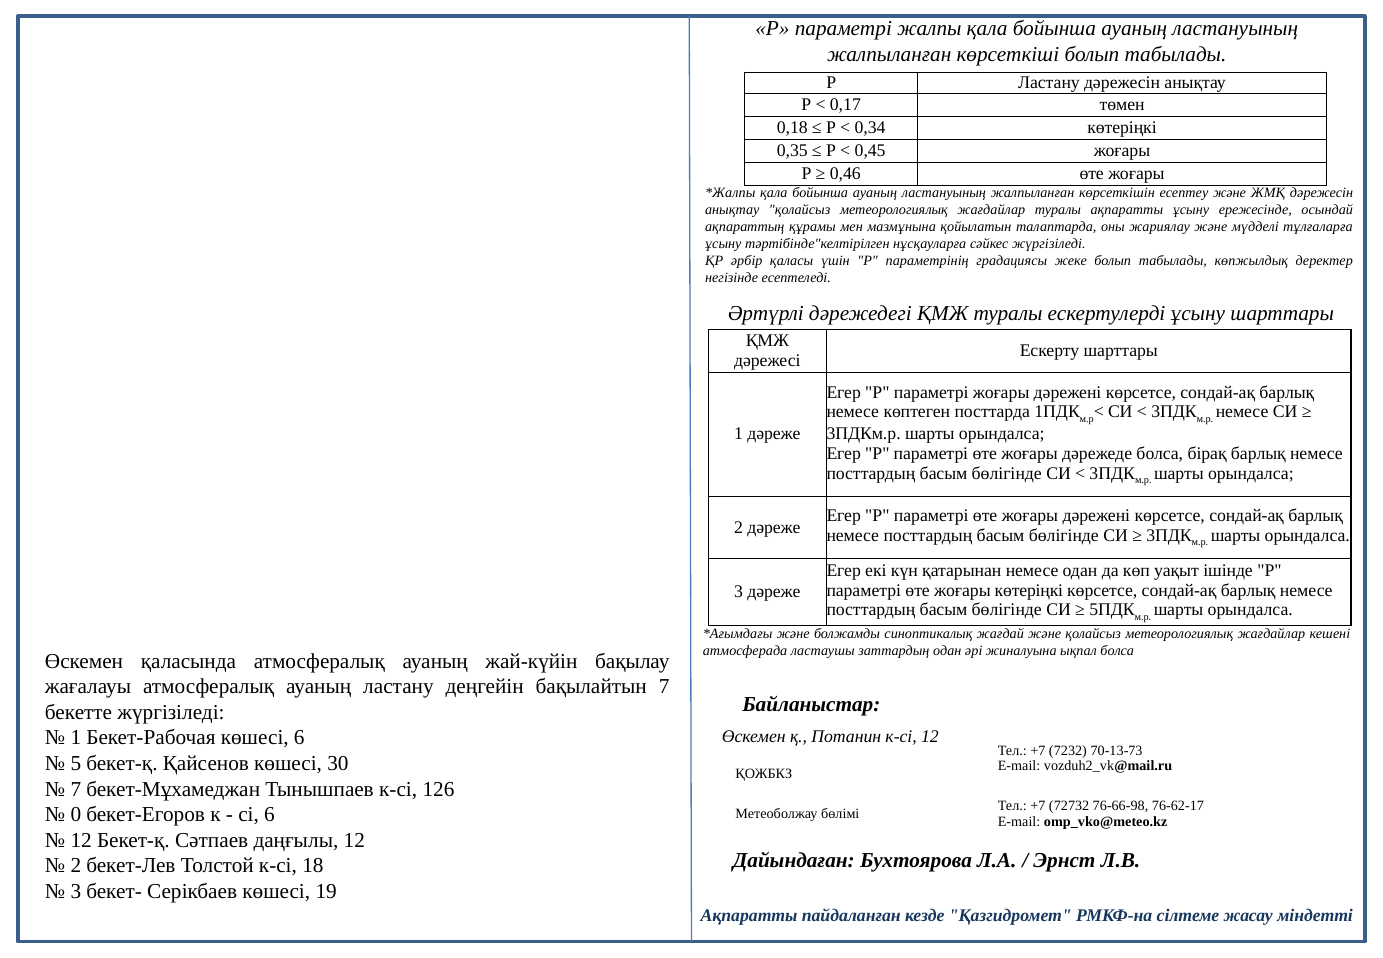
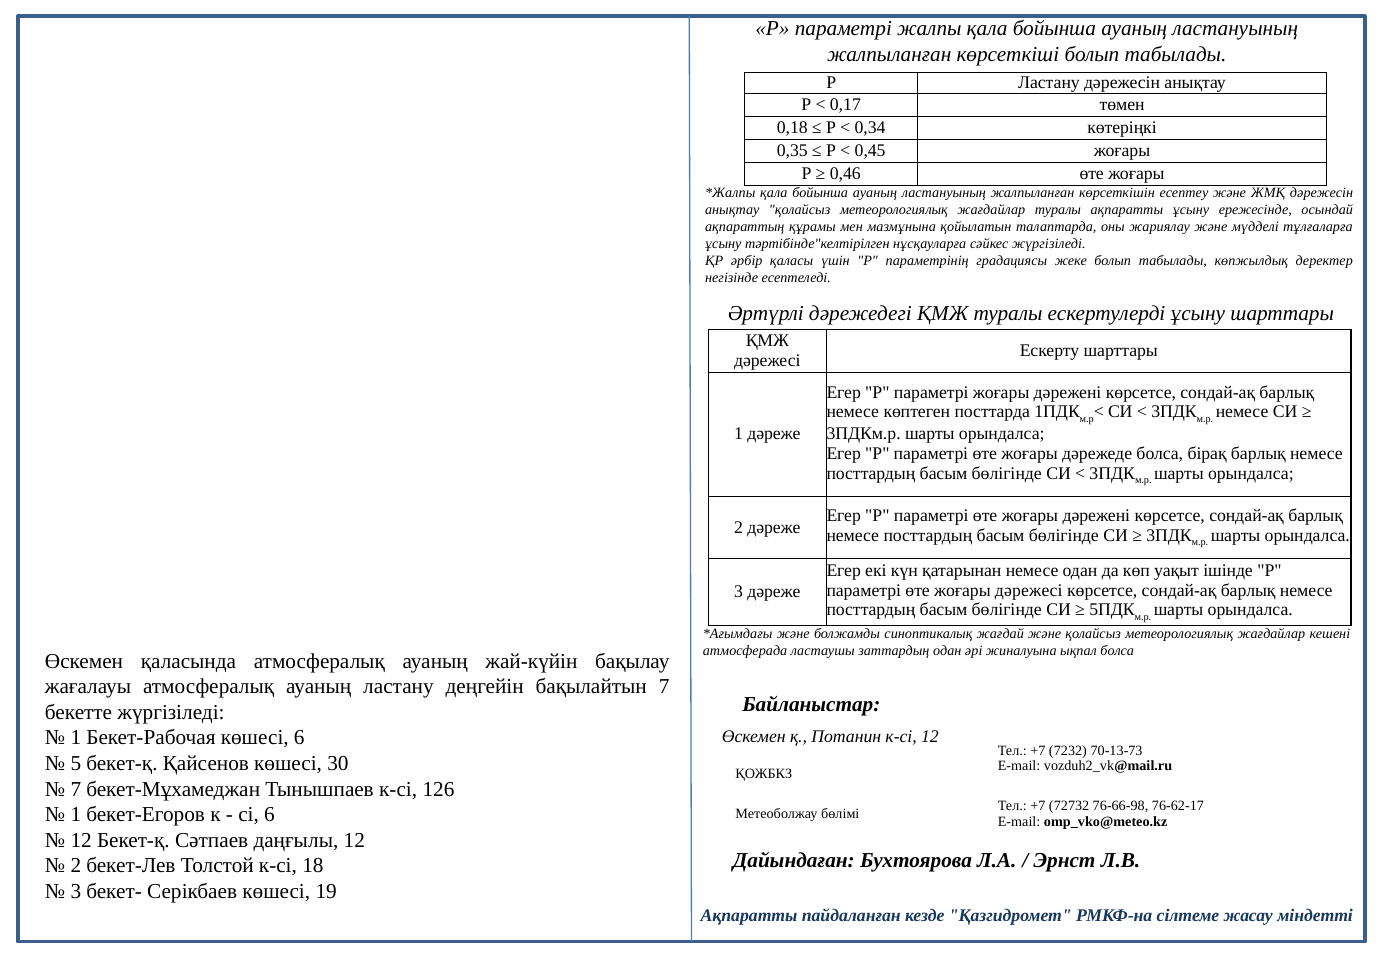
жоғары көтеріңкі: көтеріңкі -> дәрежесі (1029, 590)
0: 0 -> 1 (76, 814)
